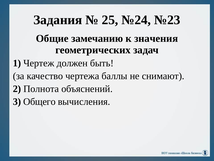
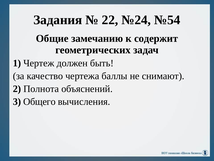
25: 25 -> 22 (110, 20)
№23: №23 -> №54 (167, 20)
значения: значения -> содержит (156, 38)
